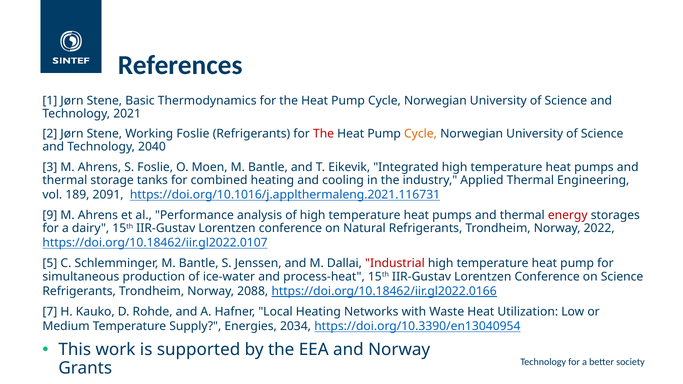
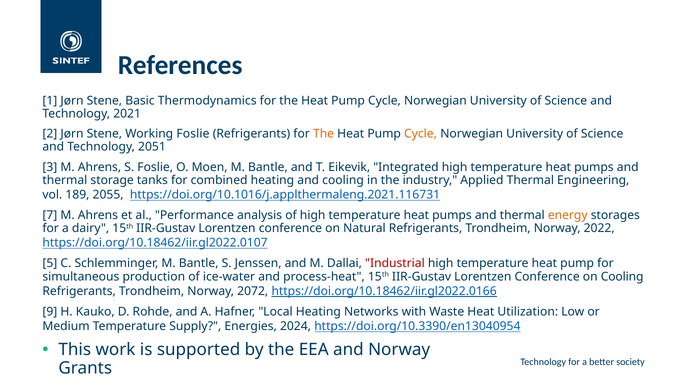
The colour: red -> orange (324, 134)
2040: 2040 -> 2051 (152, 147)
2091: 2091 -> 2055 (108, 195)
9: 9 -> 7 (50, 215)
energy colour: red -> orange (568, 215)
on Science: Science -> Cooling (622, 277)
2088: 2088 -> 2072 (253, 291)
7: 7 -> 9 (50, 312)
2034: 2034 -> 2024 (295, 326)
